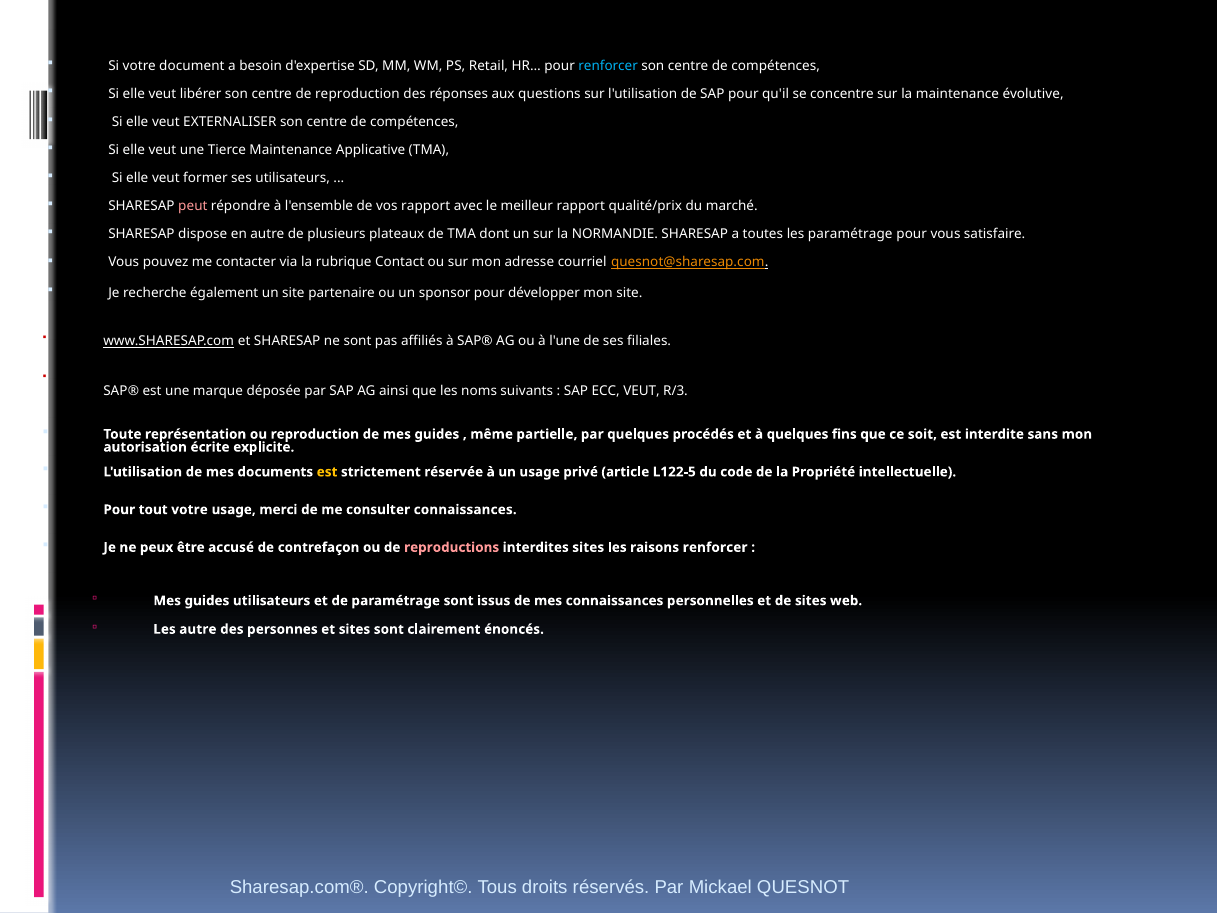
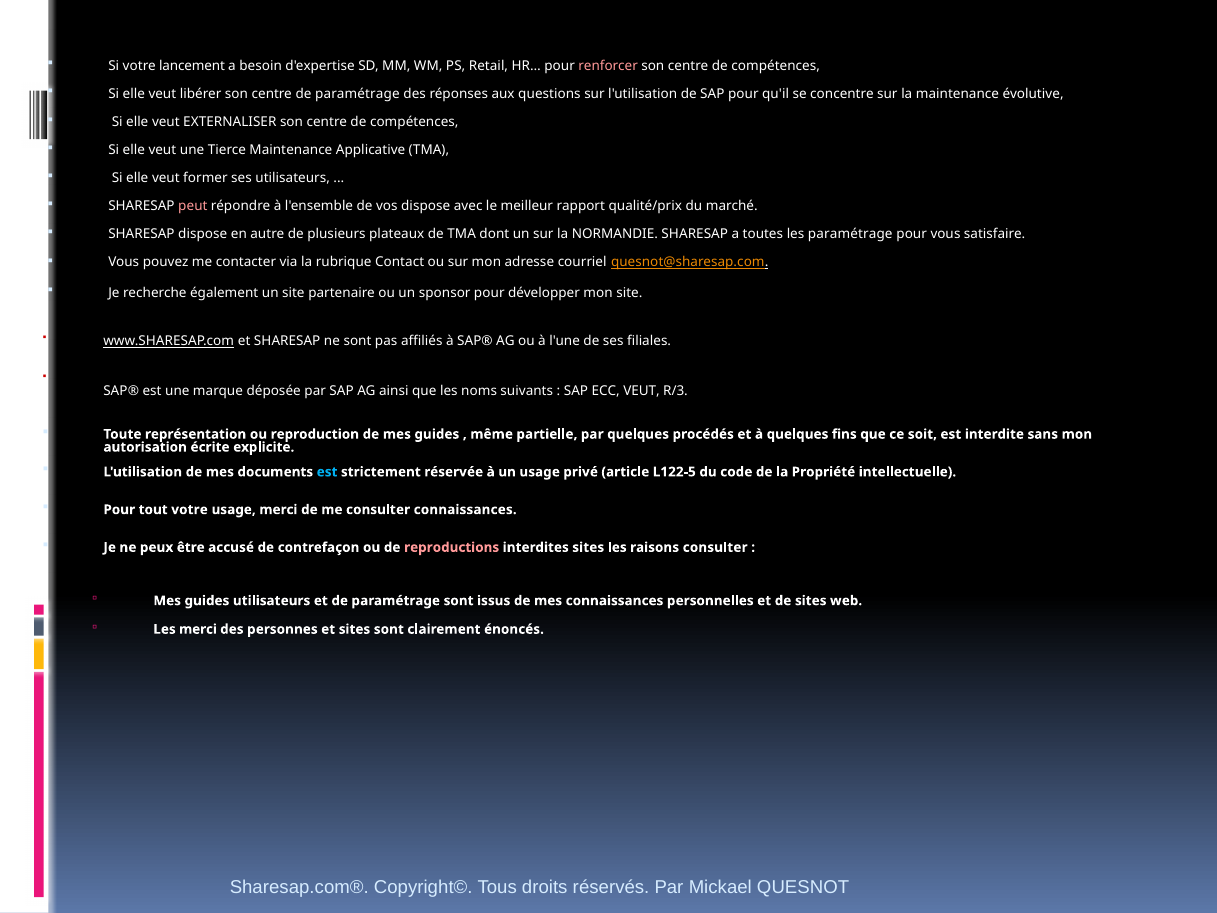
document: document -> lancement (192, 66)
renforcer colour: light blue -> pink (608, 66)
centre de reproduction: reproduction -> paramétrage (357, 94)
vos rapport: rapport -> dispose (426, 206)
est colour: yellow -> light blue (327, 472)
raisons renforcer: renforcer -> consulter (715, 547)
Les autre: autre -> merci (198, 629)
